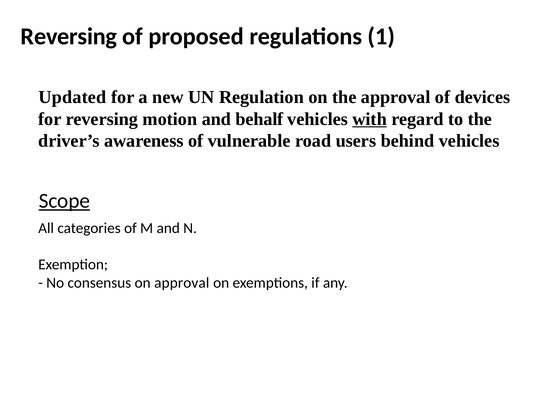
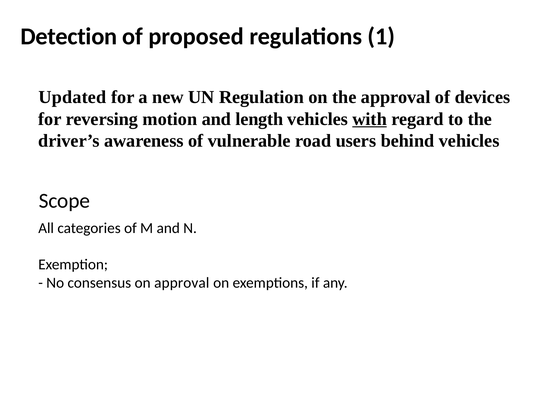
Reversing: Reversing -> Detection (69, 36)
behalf: behalf -> length (259, 119)
Scope underline: present -> none (64, 201)
